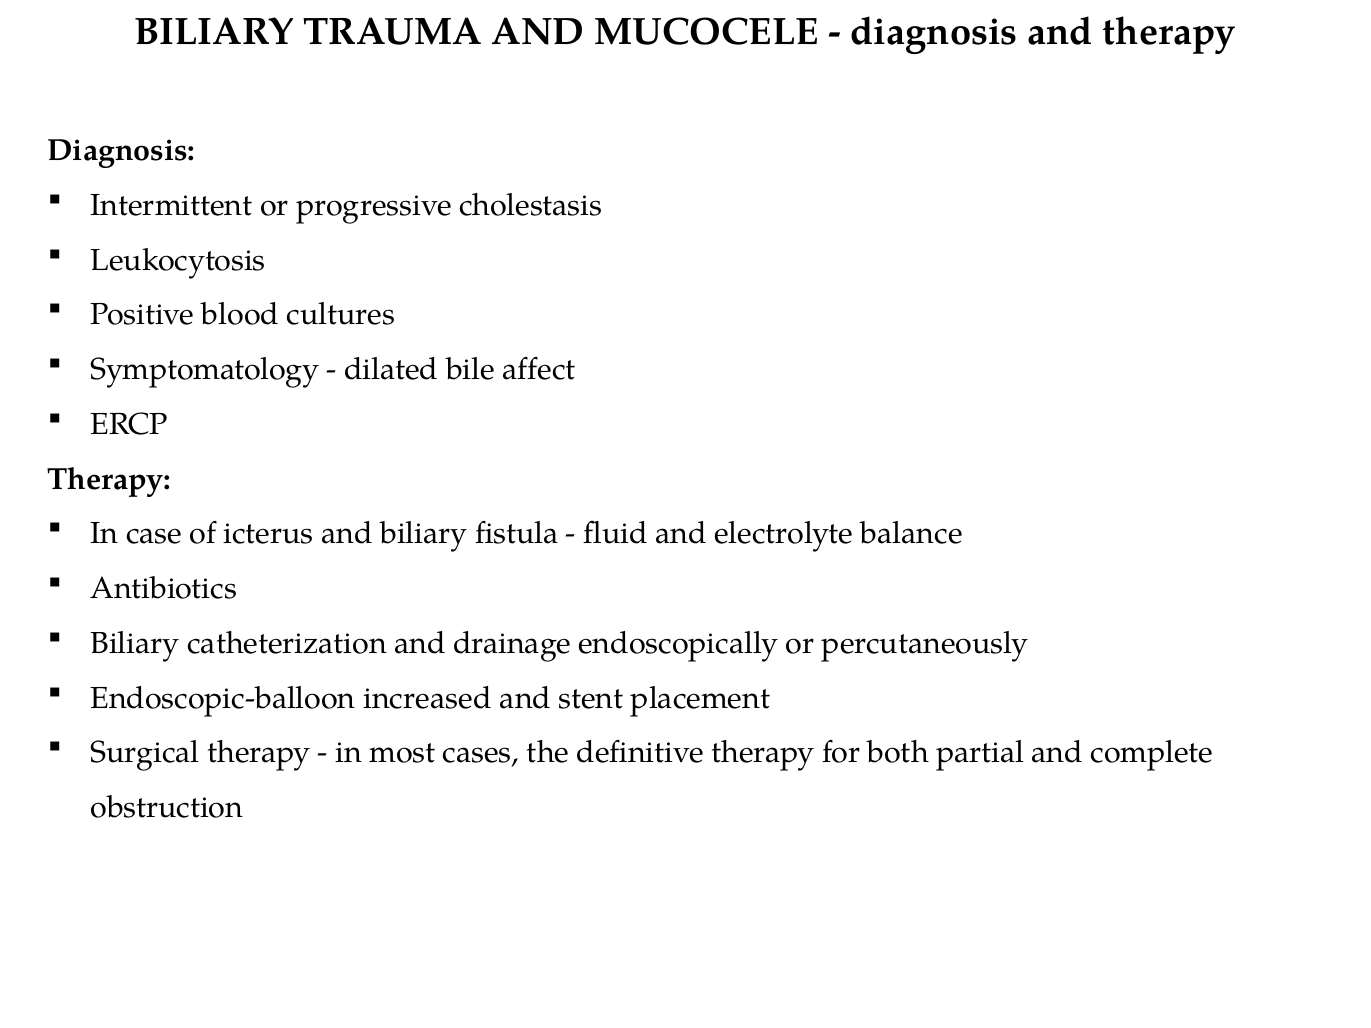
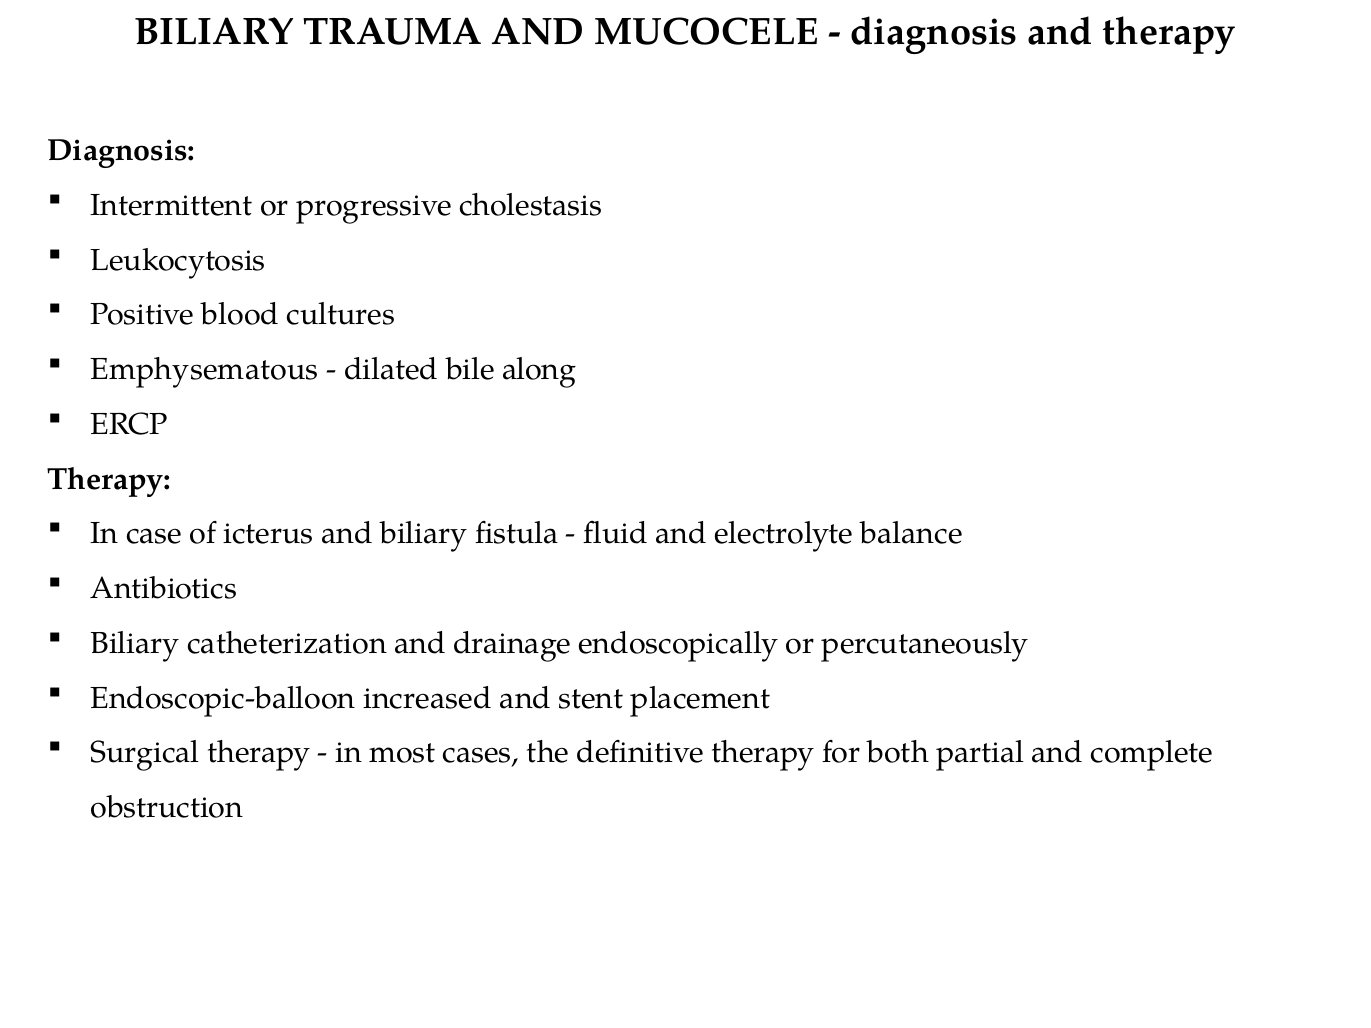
Symptomatology: Symptomatology -> Emphysematous (205, 370)
affect: affect -> along (539, 370)
